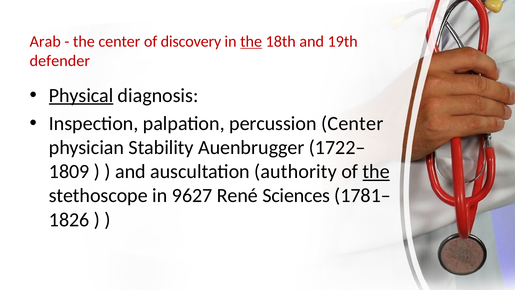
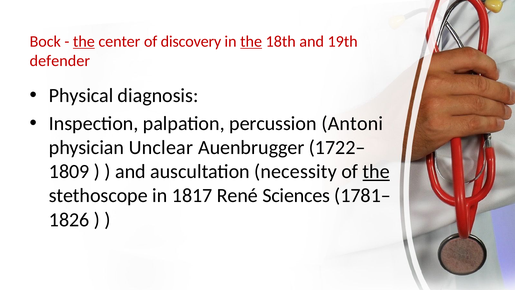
Arab: Arab -> Bock (45, 41)
the underline: none -> present (84, 41)
Physical underline: present -> none (81, 95)
percussion Center: Center -> Antoni (352, 123)
Stability: Stability -> Unclear (161, 147)
authority: authority -> necessity (296, 171)
9627: 9627 -> 1817 (192, 195)
